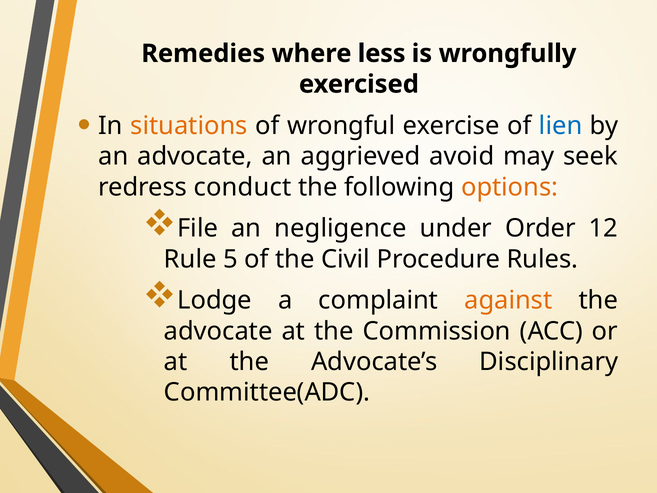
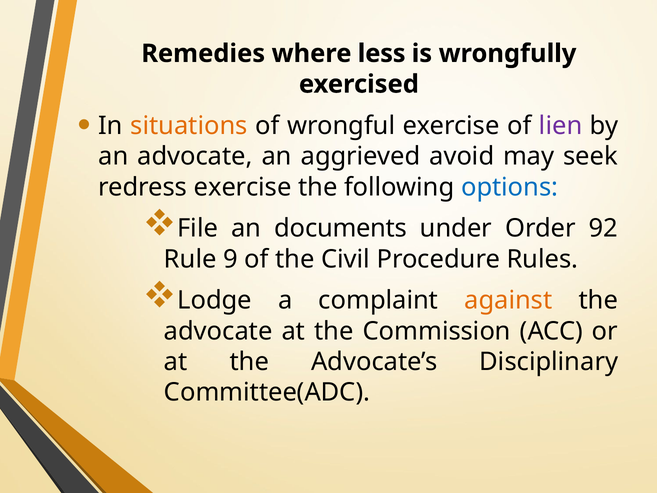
lien colour: blue -> purple (561, 126)
redress conduct: conduct -> exercise (243, 187)
options colour: orange -> blue (510, 187)
negligence: negligence -> documents (341, 228)
12: 12 -> 92 (603, 228)
5: 5 -> 9 (231, 259)
